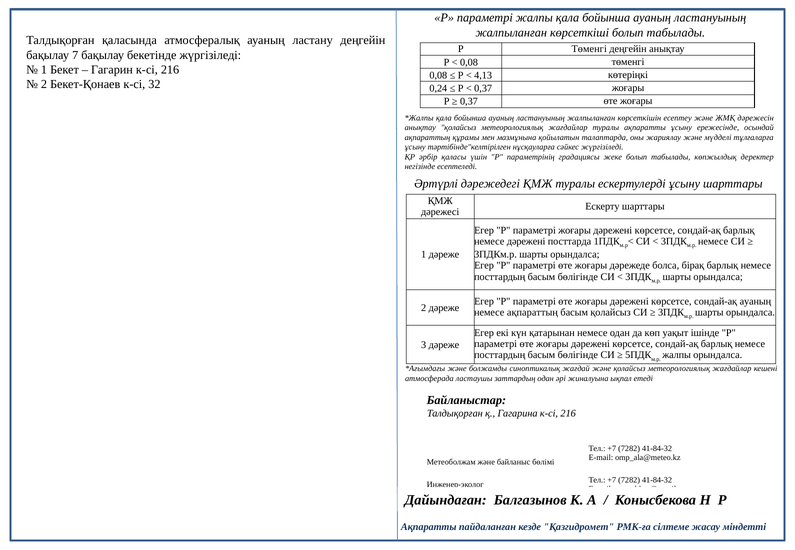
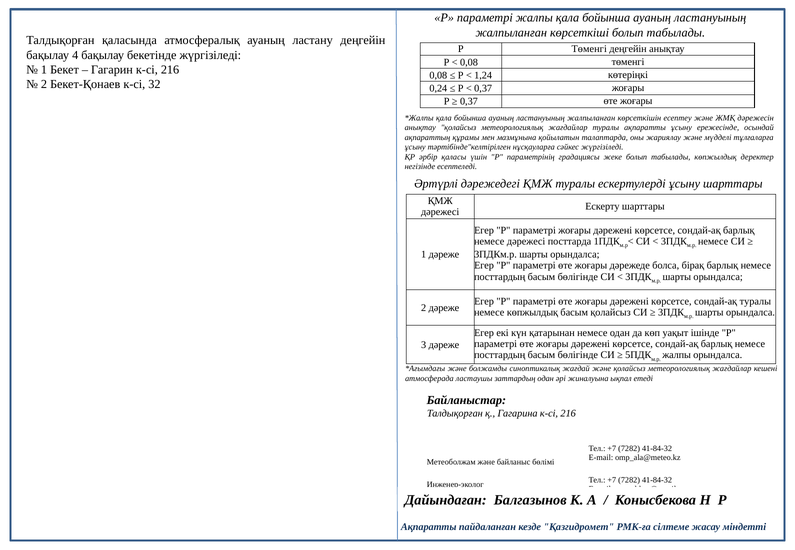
7: 7 -> 4 (75, 55)
4,13: 4,13 -> 1,24 (483, 75)
немесе дәрежені: дәрежені -> дәрежесі (526, 242)
сондай-ақ ауаның: ауаның -> туралы (755, 301)
немесе ақпараттың: ақпараттың -> көпжылдық (533, 313)
